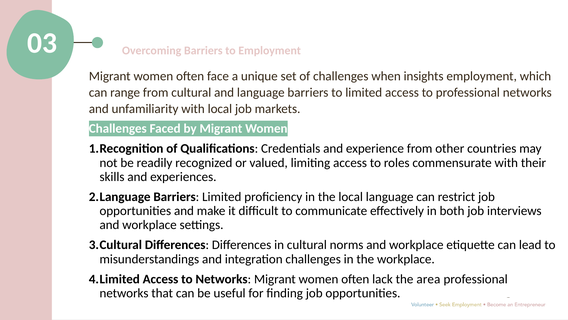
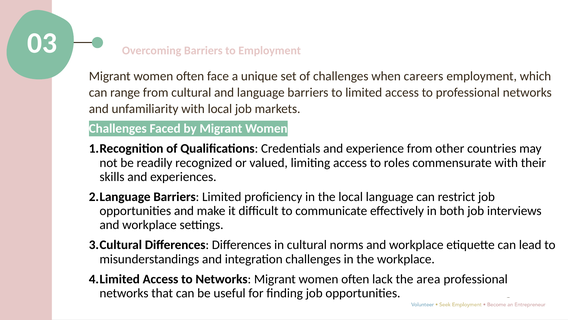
insights: insights -> careers (423, 76)
